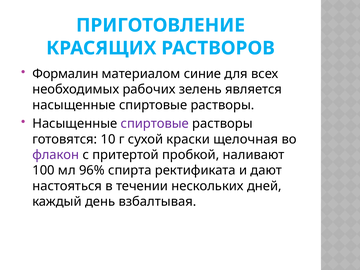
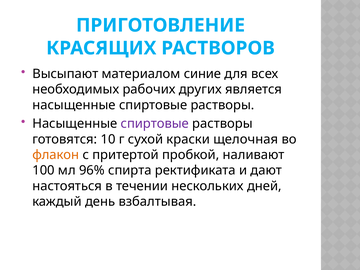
Формалин: Формалин -> Высыпают (65, 74)
зелень: зелень -> других (200, 89)
флакон colour: purple -> orange (56, 155)
